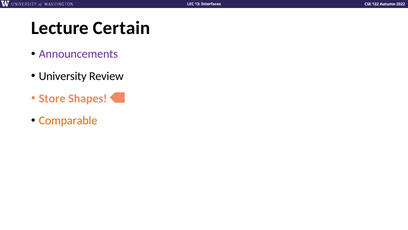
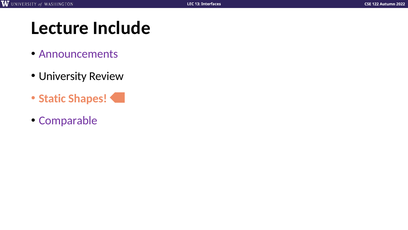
Certain: Certain -> Include (122, 28)
Store: Store -> Static (52, 98)
Comparable colour: orange -> purple (68, 120)
